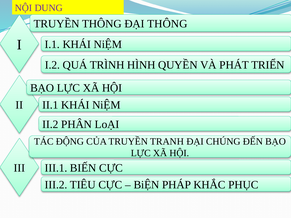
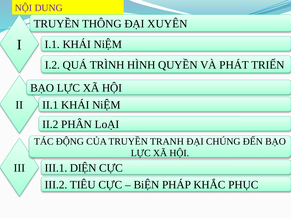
ĐẠI THÔNG: THÔNG -> XUYÊN (167, 24)
BIẾN: BIẾN -> DIỆN (83, 168)
